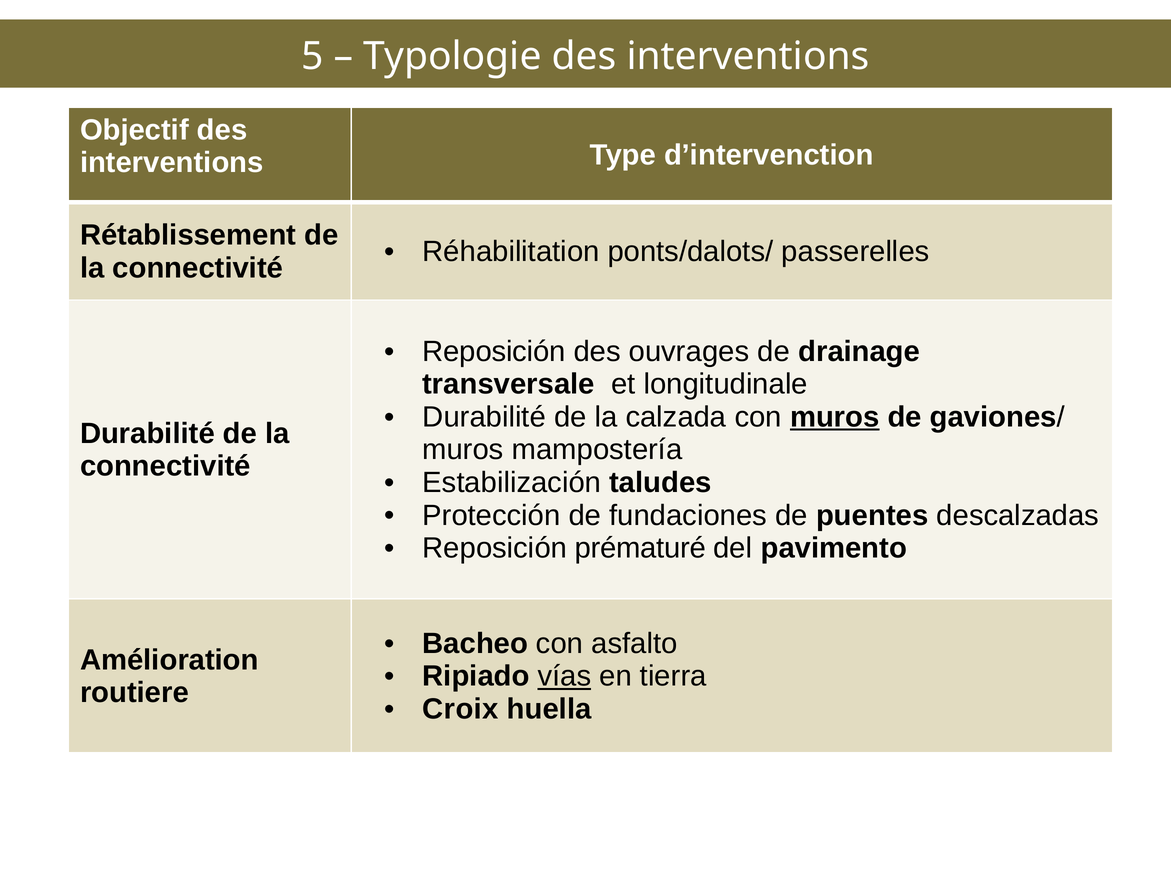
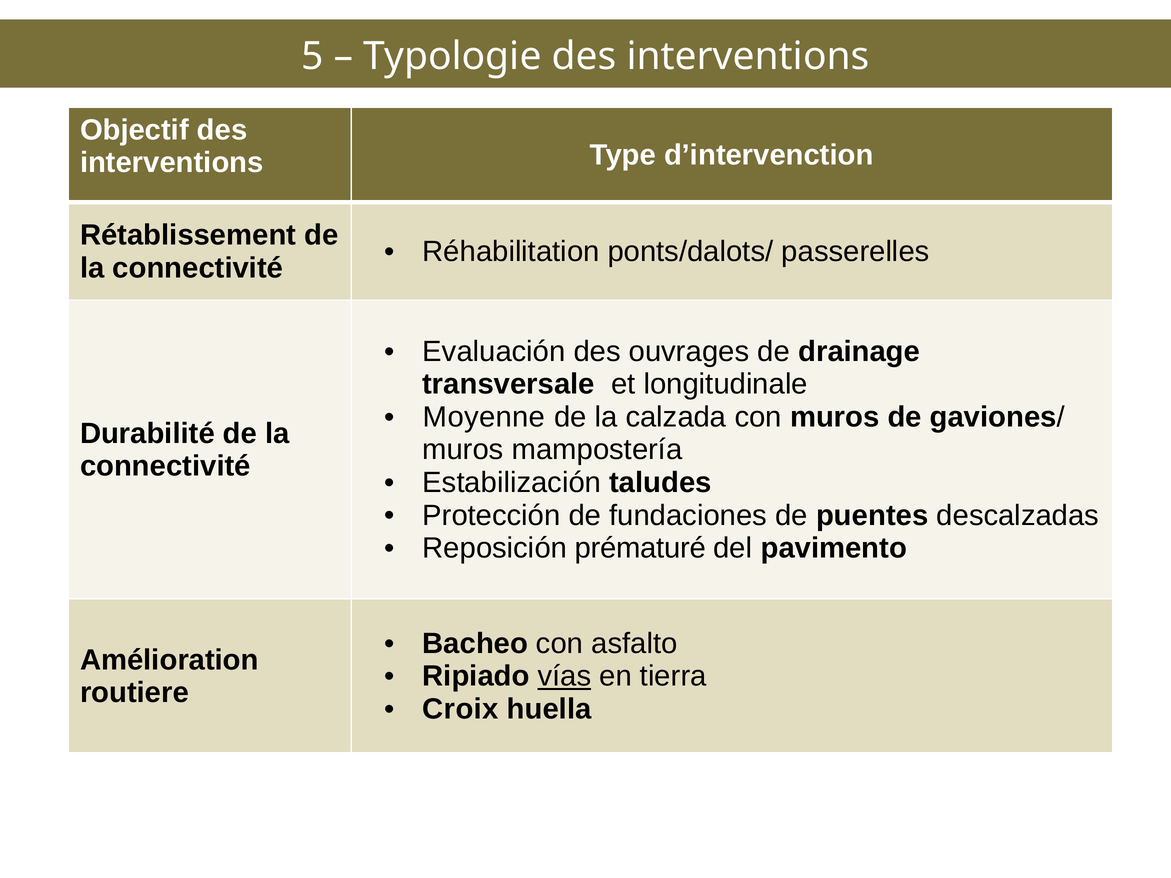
Reposición: Reposición -> Evaluación (494, 352)
Durabilité: Durabilité -> Moyenne (484, 417)
muros underline: present -> none (835, 417)
